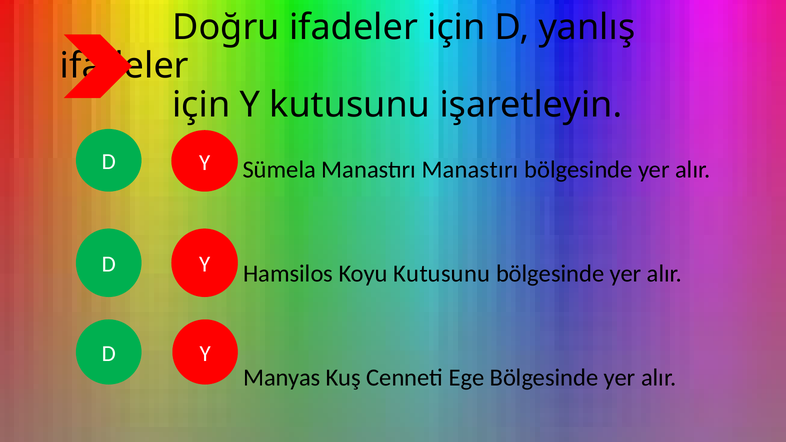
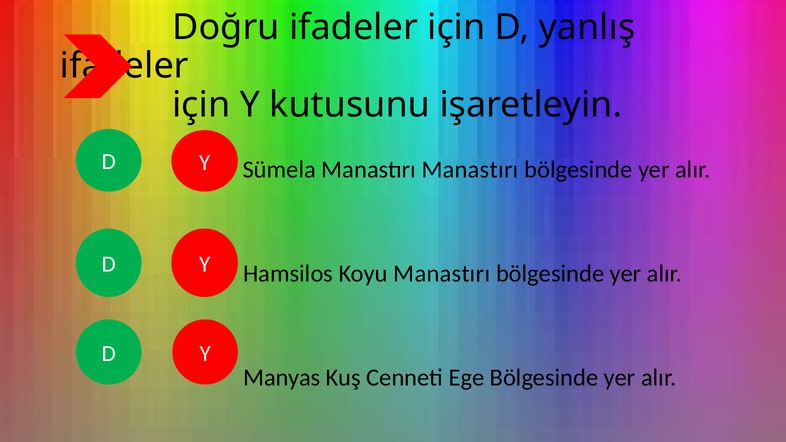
Koyu Kutusunu: Kutusunu -> Manastırı (442, 274)
